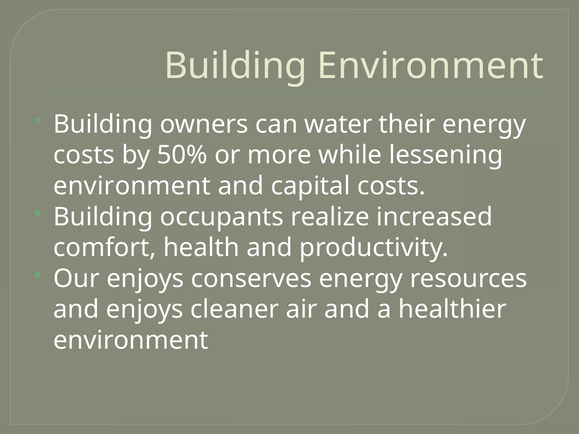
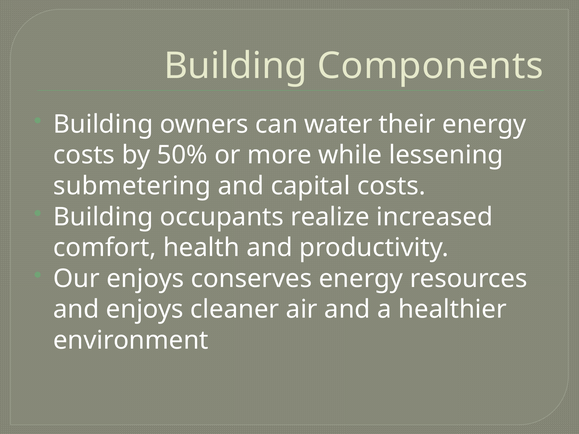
Building Environment: Environment -> Components (430, 66)
environment: environment -> submetering (132, 186)
